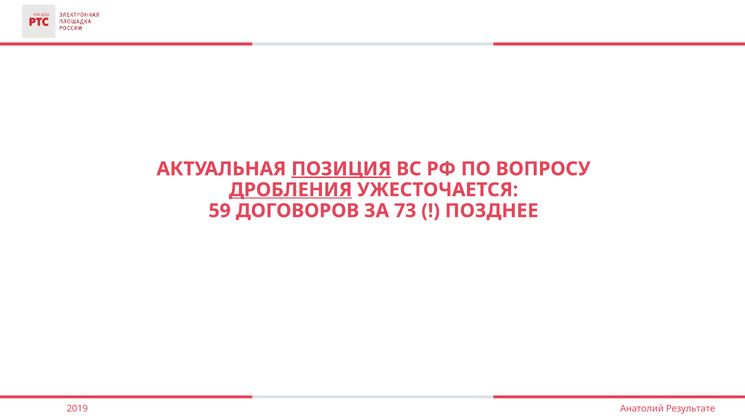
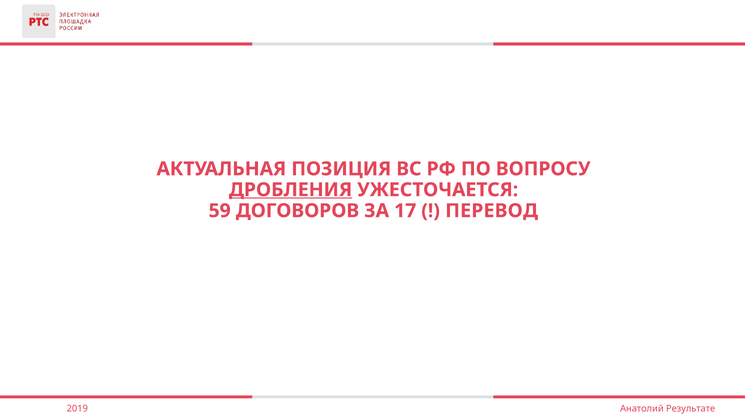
ПОЗИЦИЯ underline: present -> none (341, 169)
73: 73 -> 17 (405, 211)
ПОЗДНЕЕ: ПОЗДНЕЕ -> ПЕРЕВОД (492, 211)
